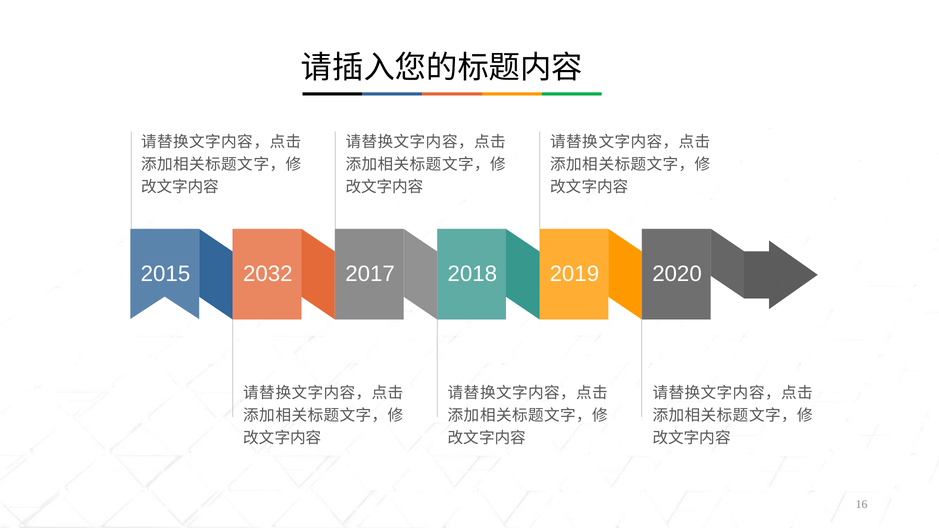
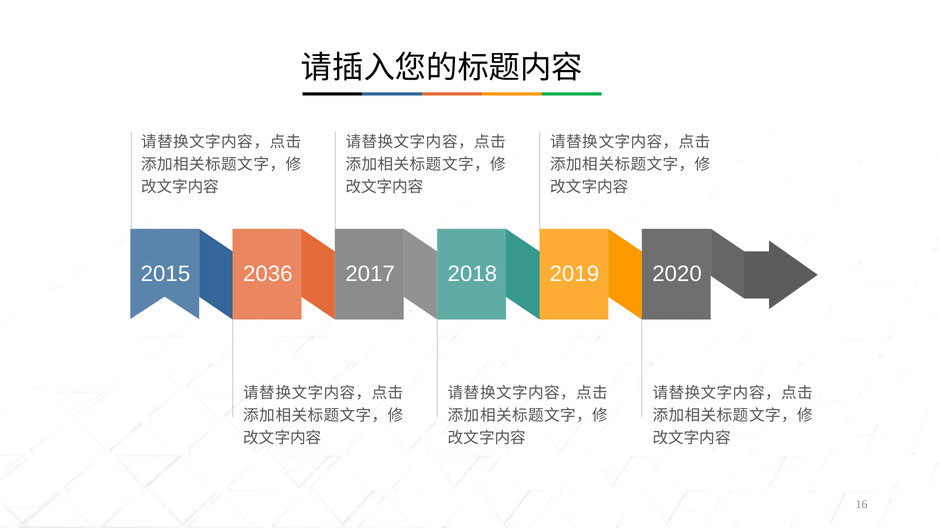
2032: 2032 -> 2036 (268, 274)
